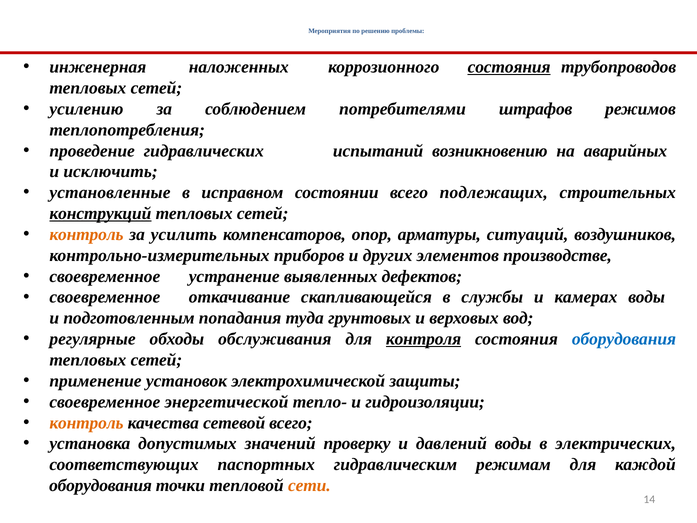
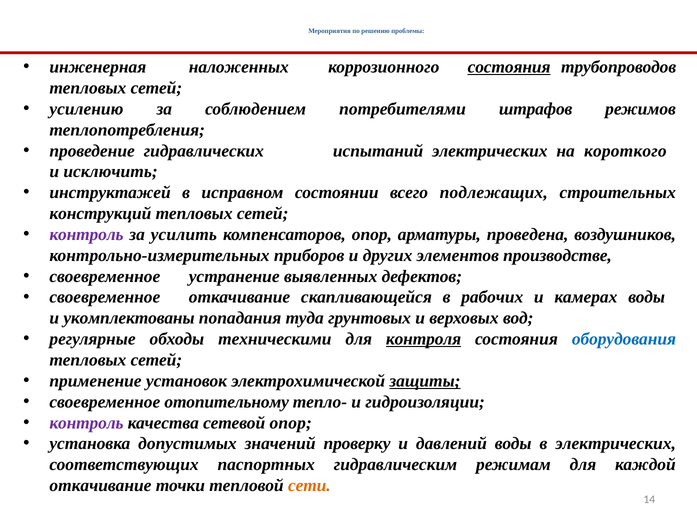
испытаний возникновению: возникновению -> электрических (490, 151)
аварийных: аварийных -> короткого (625, 151)
установленные: установленные -> инструктажей (110, 193)
конструкций underline: present -> none (100, 213)
контроль colour: orange -> purple (86, 234)
ситуаций: ситуаций -> проведена (528, 234)
службы: службы -> рабочих (492, 297)
подготовленным: подготовленным -> укомплектованы (129, 318)
обслуживания: обслуживания -> техническими (275, 339)
защиты underline: none -> present (425, 381)
энергетической: энергетической -> отопительному (227, 402)
контроль colour: orange -> purple (86, 423)
сетевой всего: всего -> опор (291, 423)
оборудования: оборудования -> откачивание (100, 485)
